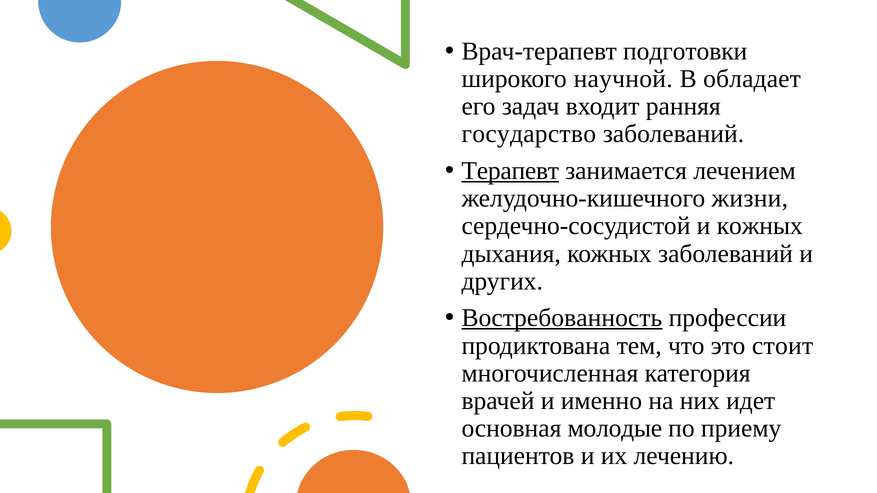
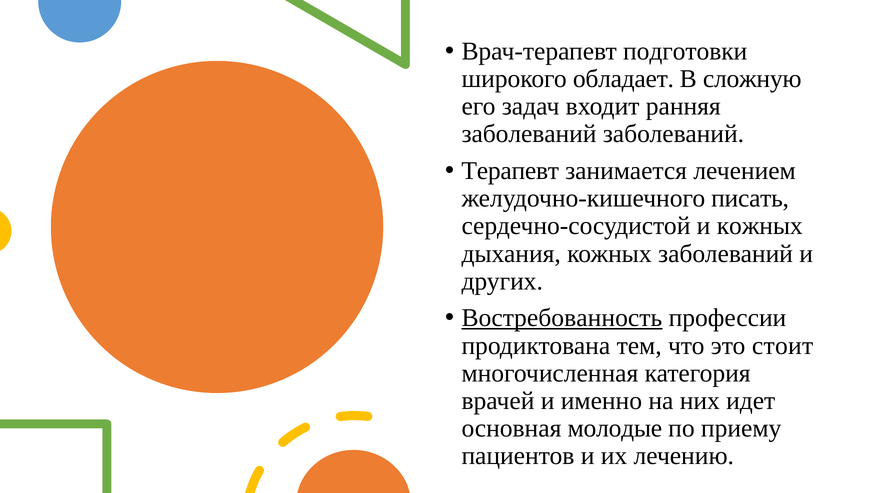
научной: научной -> обладает (623, 79)
обладает: обладает -> сложную (752, 79)
государство: государство -> заболеваний (529, 134)
Терапевт underline: present -> none (510, 171)
жизни: жизни -> писать (750, 198)
